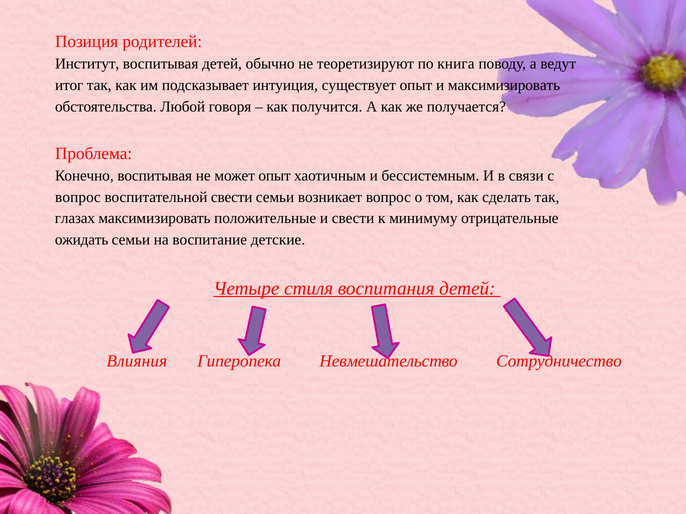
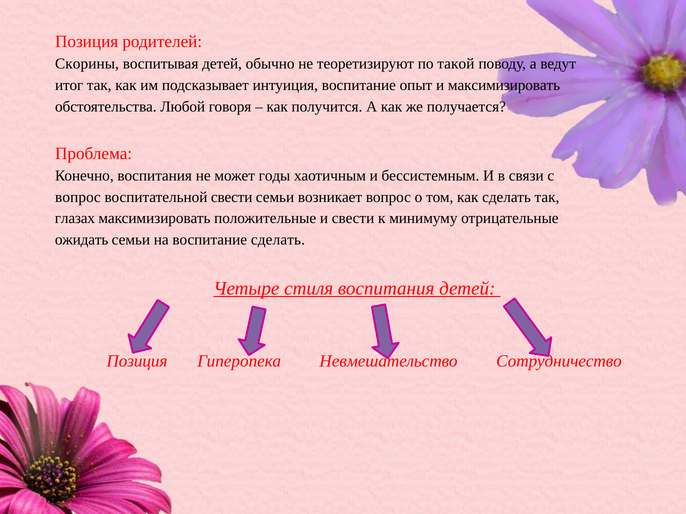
Институт: Институт -> Скорины (87, 64)
книга: книга -> такой (456, 64)
интуиция существует: существует -> воспитание (359, 85)
Конечно воспитывая: воспитывая -> воспитания (155, 176)
может опыт: опыт -> годы (275, 176)
воспитание детские: детские -> сделать (278, 240)
Влияния: Влияния -> Позиция (137, 362)
